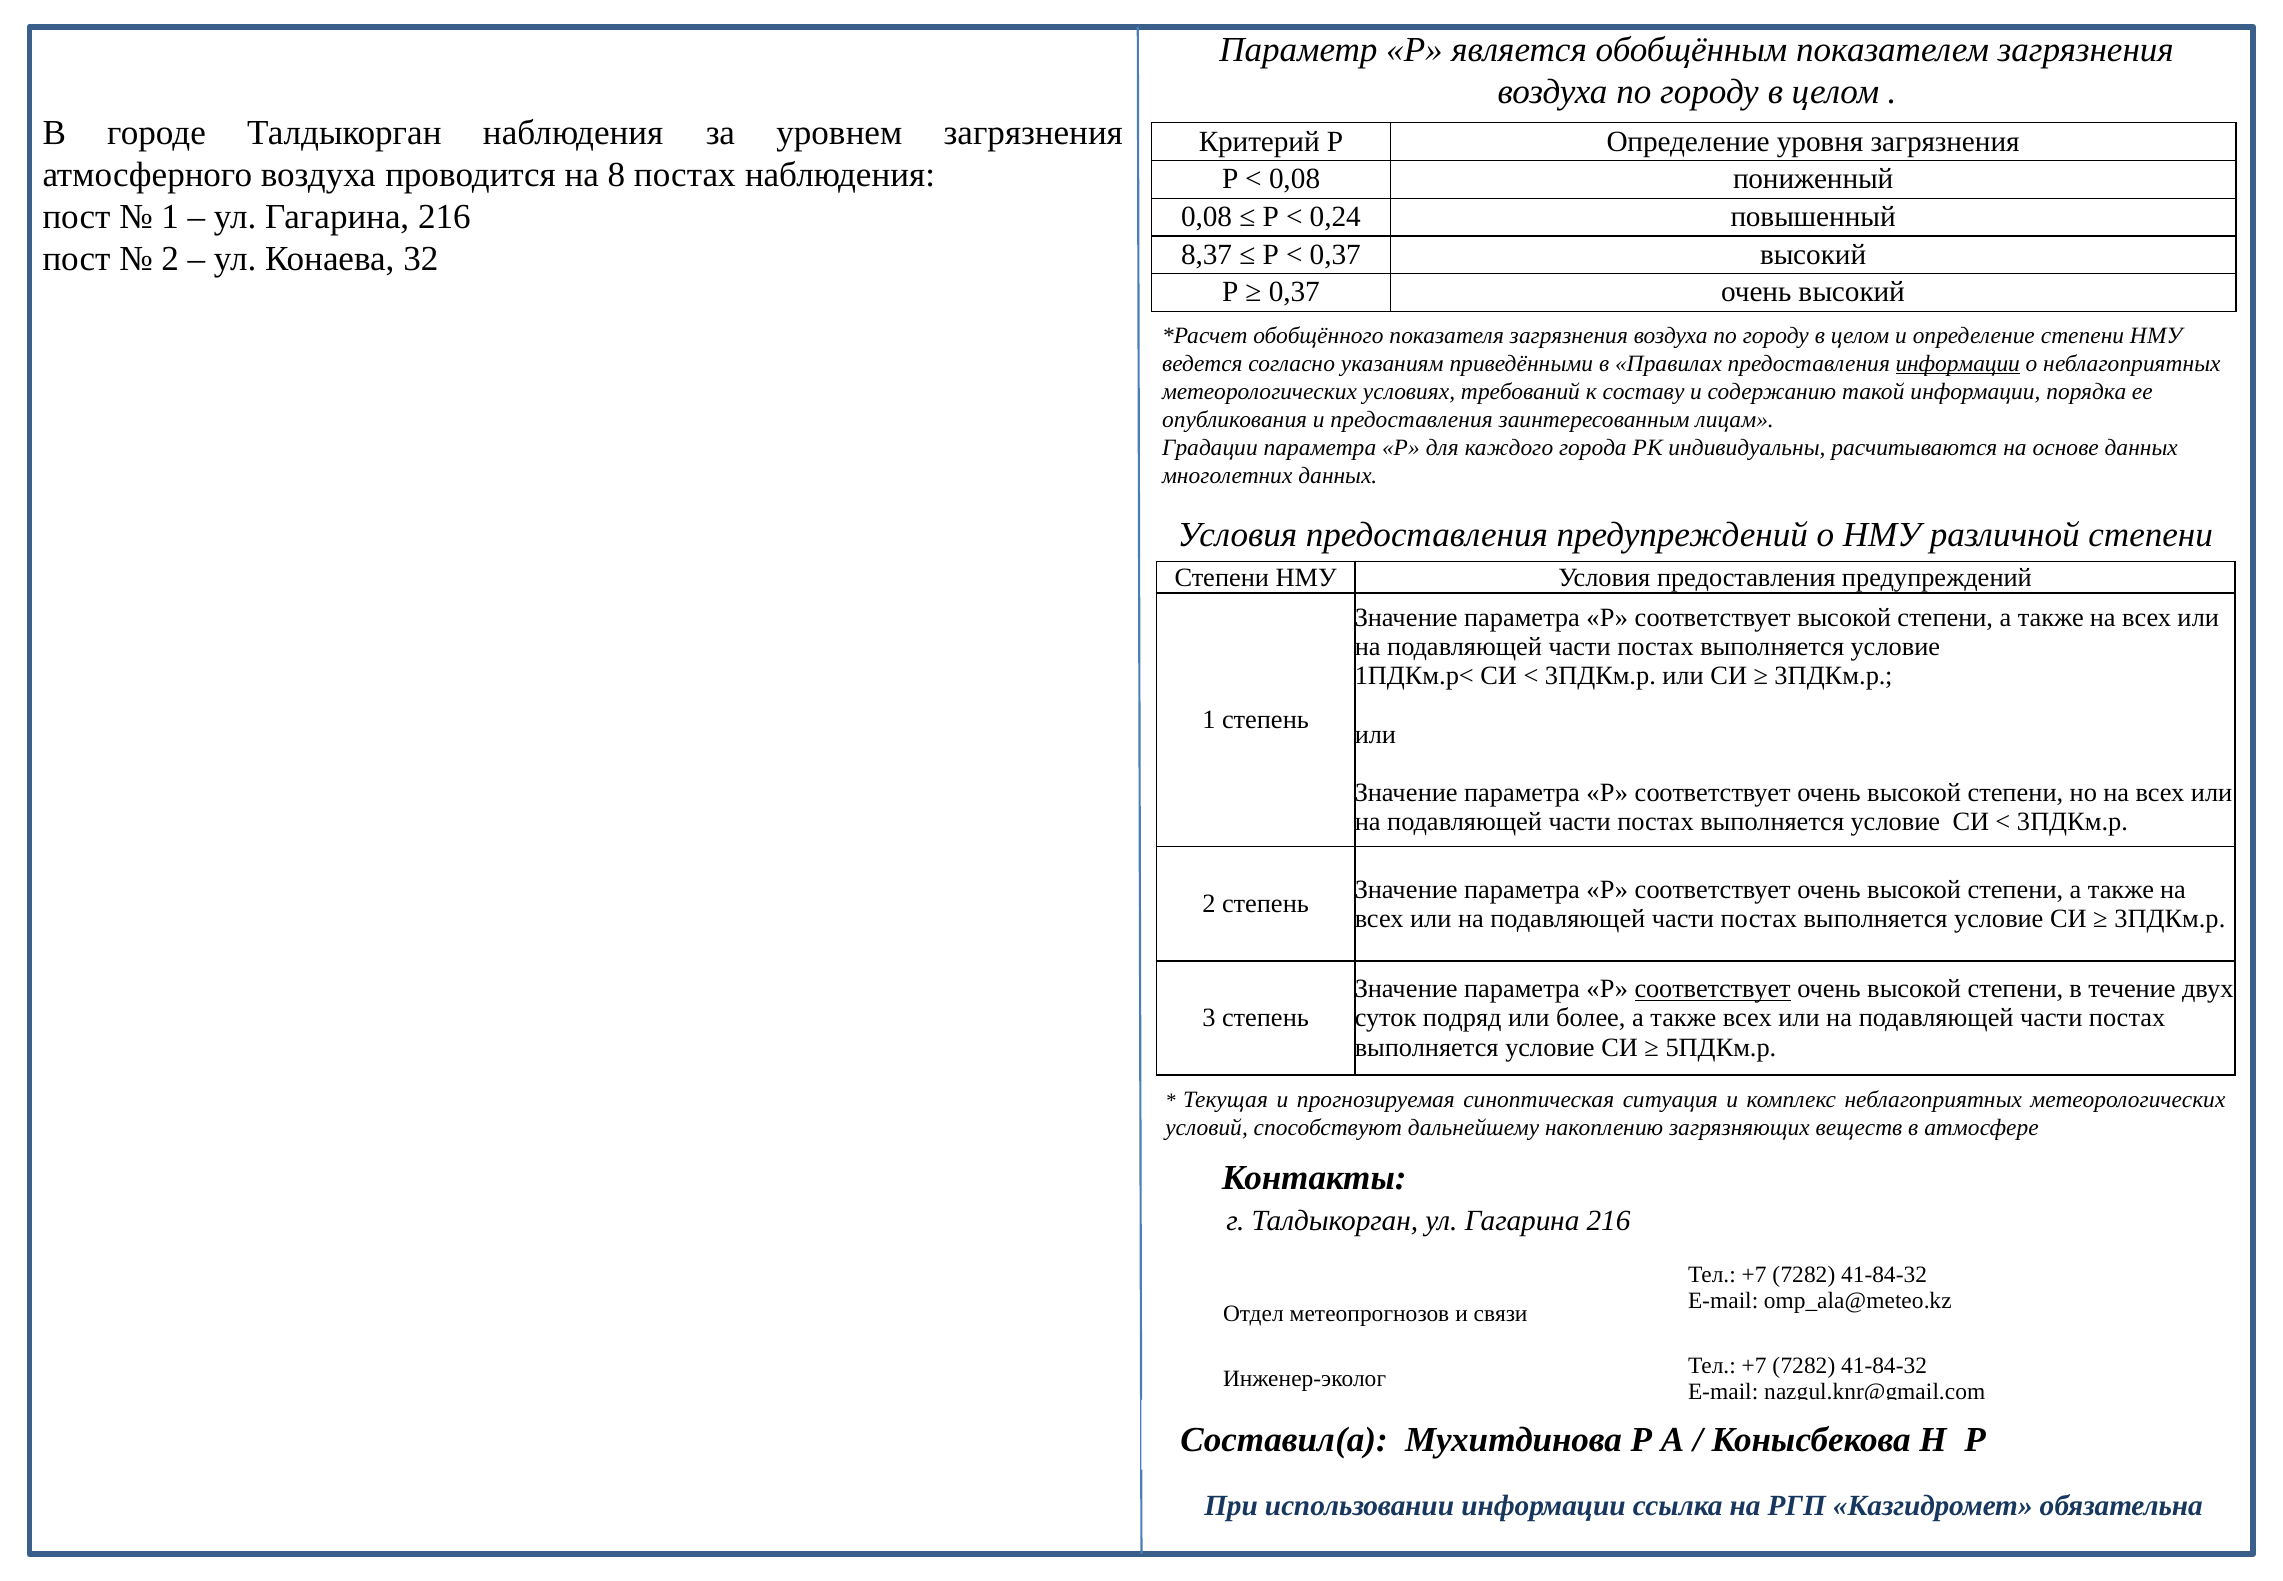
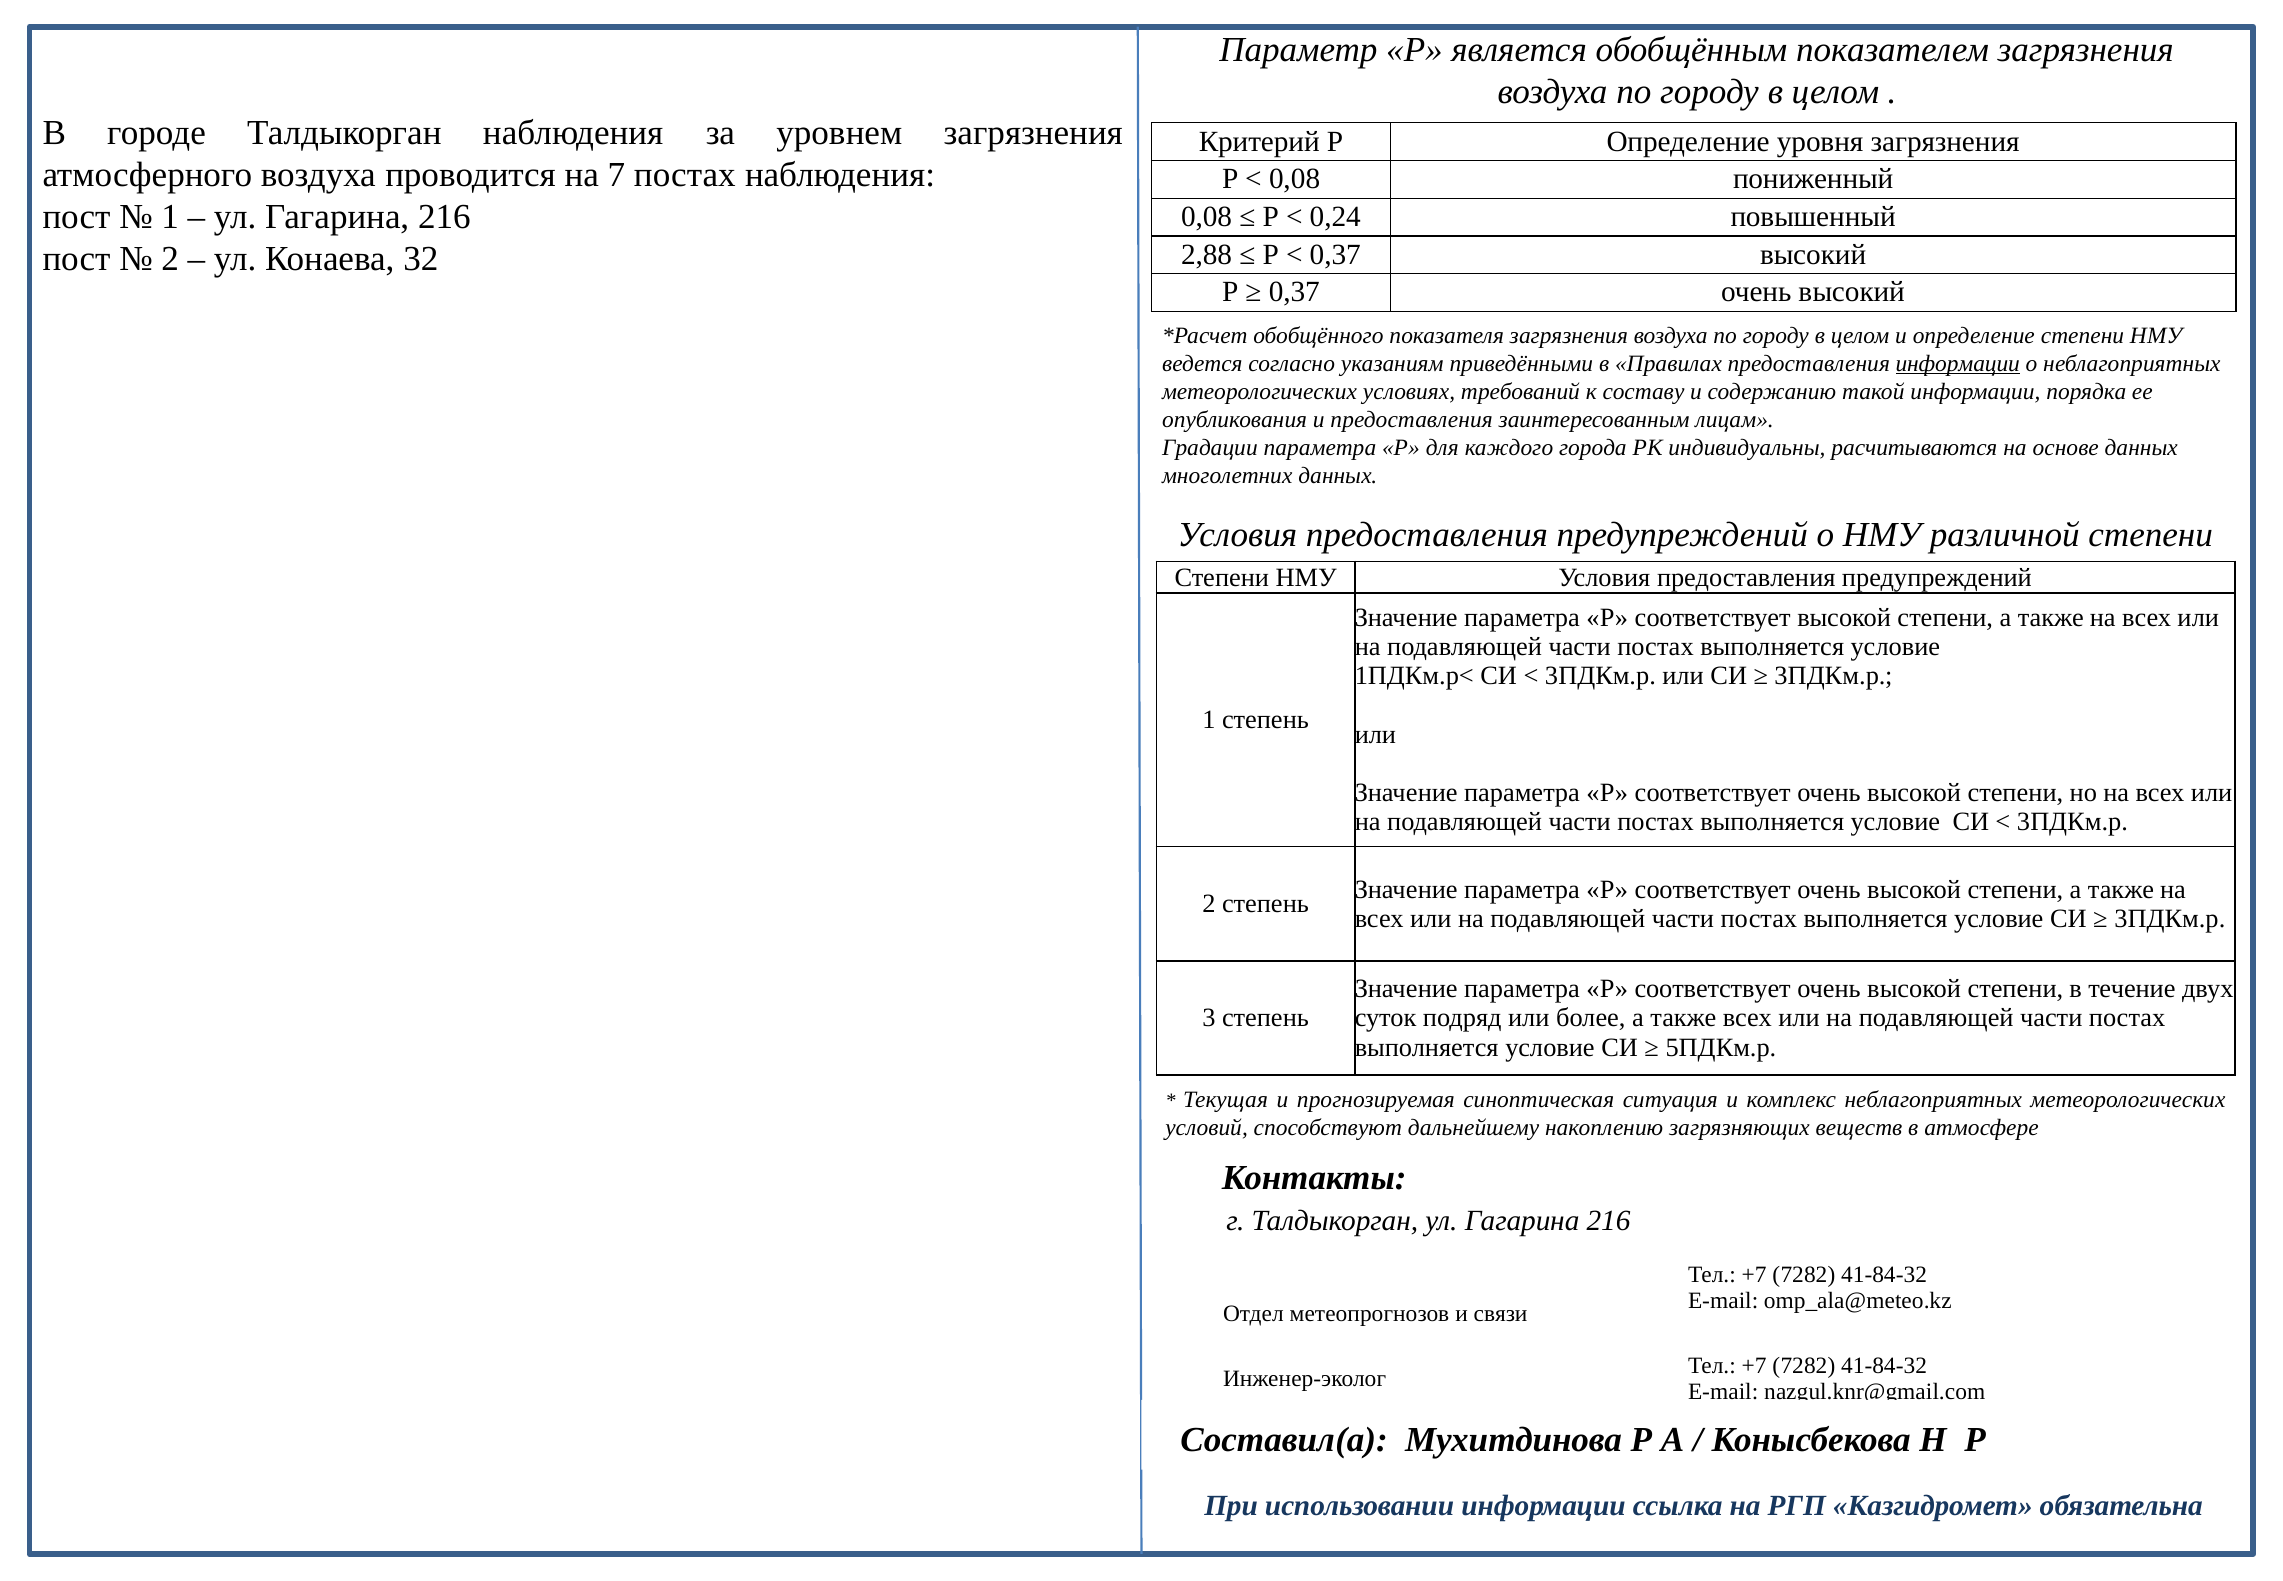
8: 8 -> 7 (616, 175)
8,37: 8,37 -> 2,88 (1207, 254)
соответствует underline: present -> none (1713, 989)
